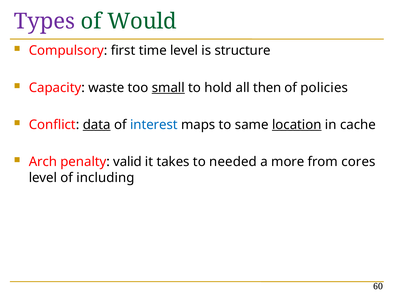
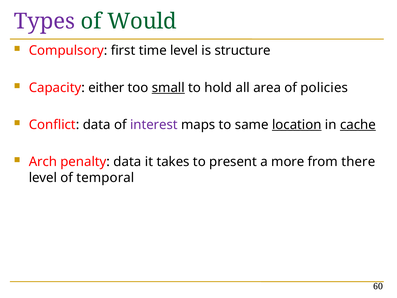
waste: waste -> either (106, 88)
then: then -> area (267, 88)
data underline: present -> none (97, 125)
interest colour: blue -> purple (154, 125)
cache underline: none -> present (358, 125)
penalty valid: valid -> data (127, 162)
needed: needed -> present (233, 162)
cores: cores -> there (358, 162)
including: including -> temporal (105, 178)
